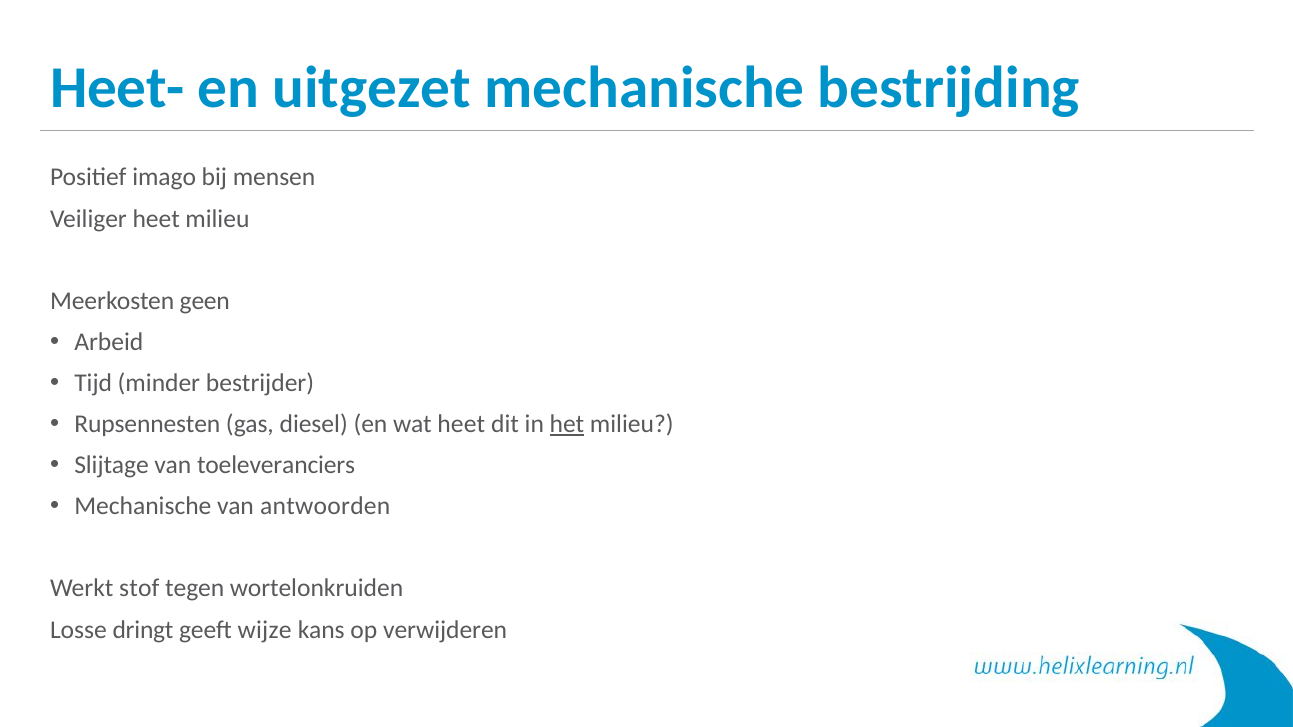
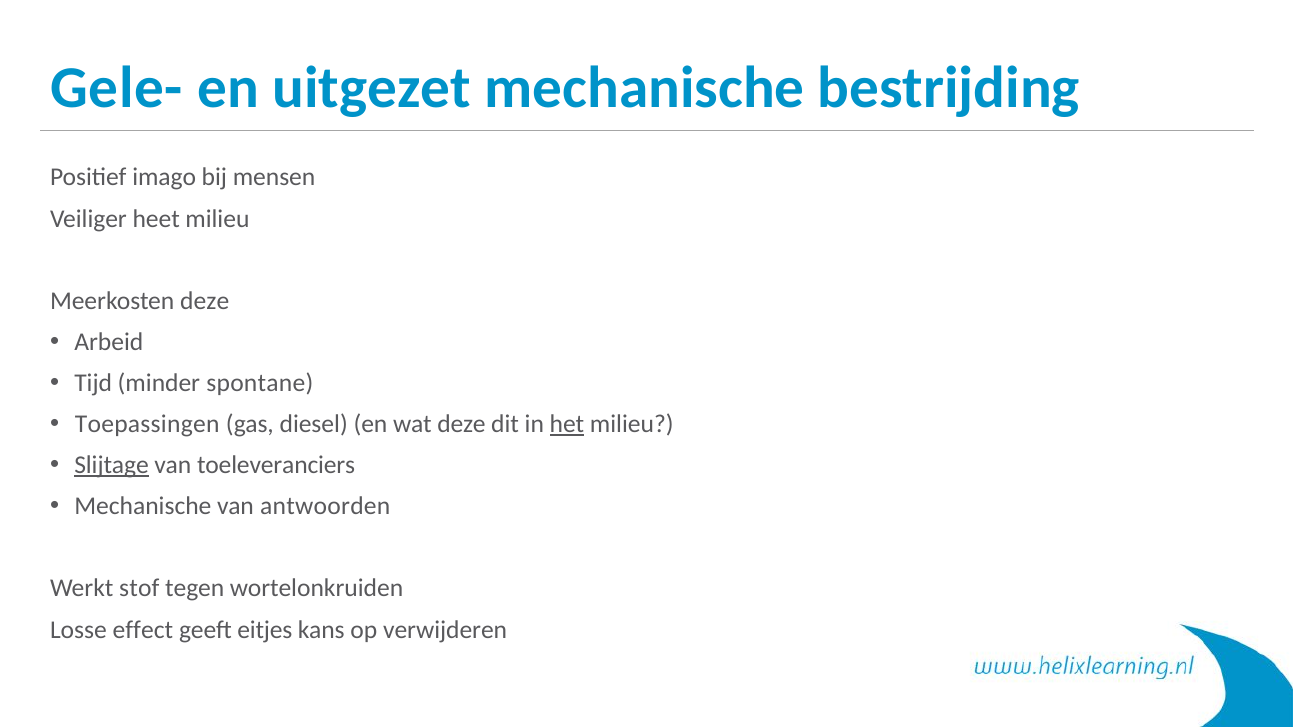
Heet-: Heet- -> Gele- (117, 88)
Meerkosten geen: geen -> deze (205, 301)
bestrijder: bestrijder -> spontane (260, 383)
Rupsennesten: Rupsennesten -> Toepassingen (147, 424)
wat heet: heet -> deze (461, 424)
Slijtage underline: none -> present (112, 465)
dringt: dringt -> effect (143, 630)
wijze: wijze -> eitjes (265, 630)
